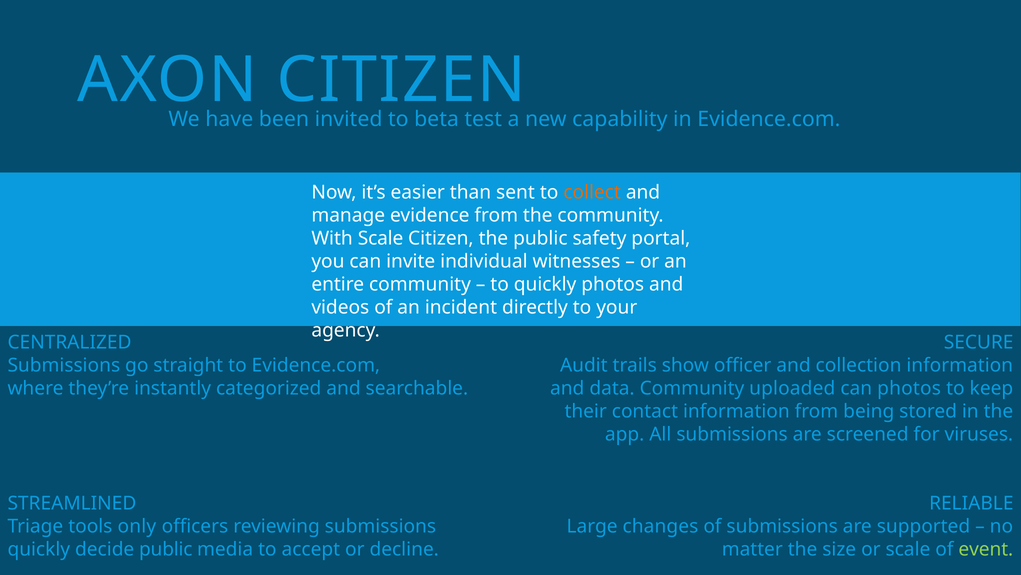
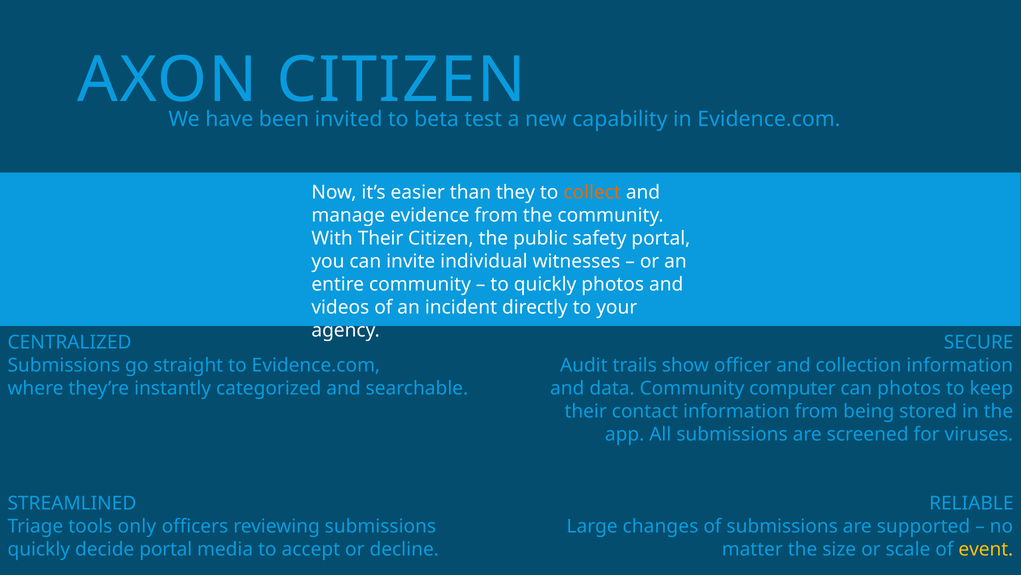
sent: sent -> they (516, 192)
With Scale: Scale -> Their (381, 238)
uploaded: uploaded -> computer (792, 388)
decide public: public -> portal (166, 549)
event colour: light green -> yellow (986, 549)
